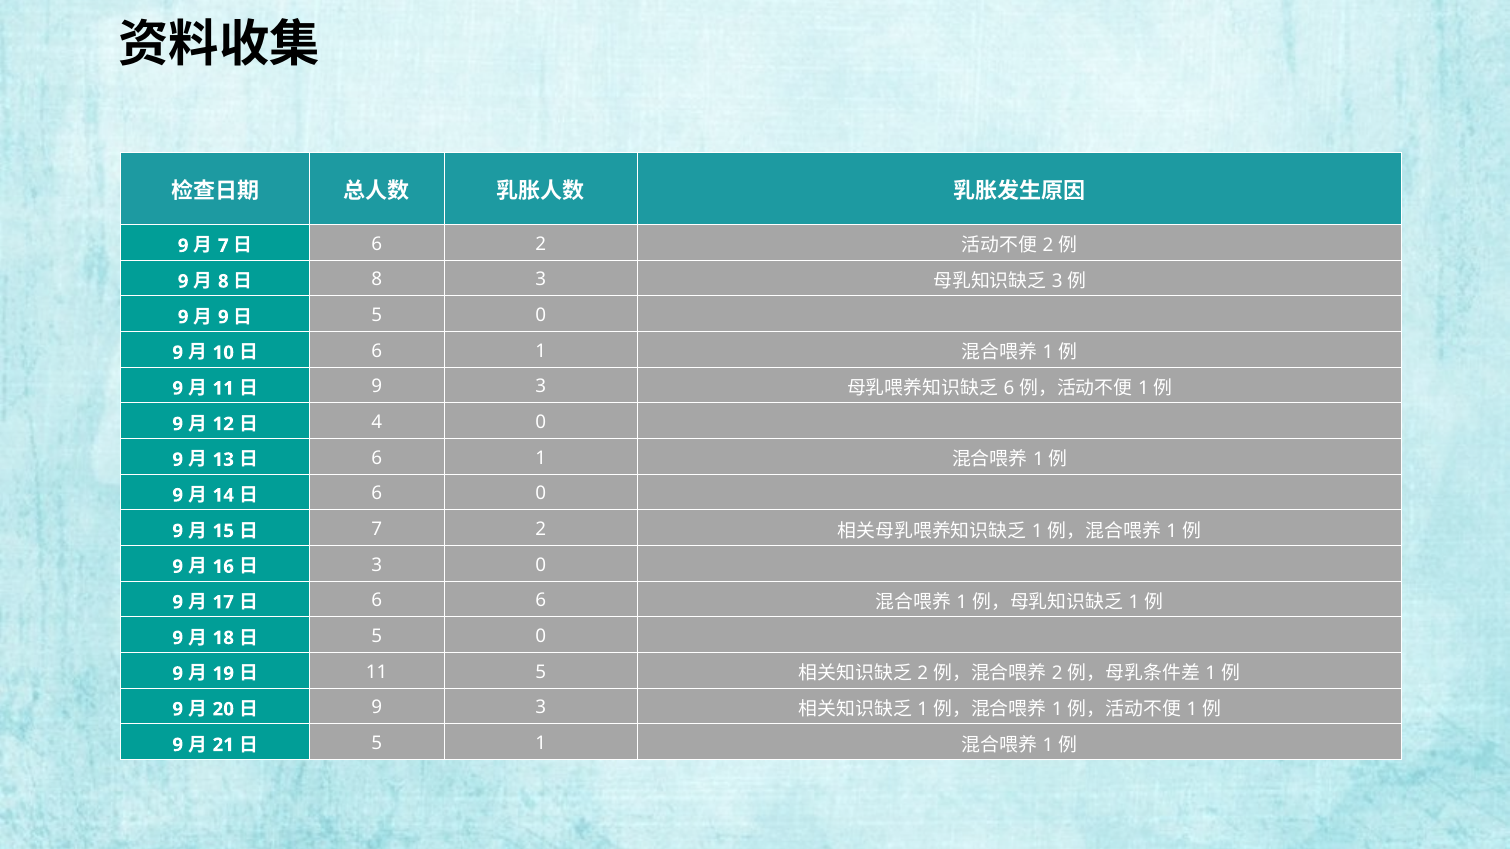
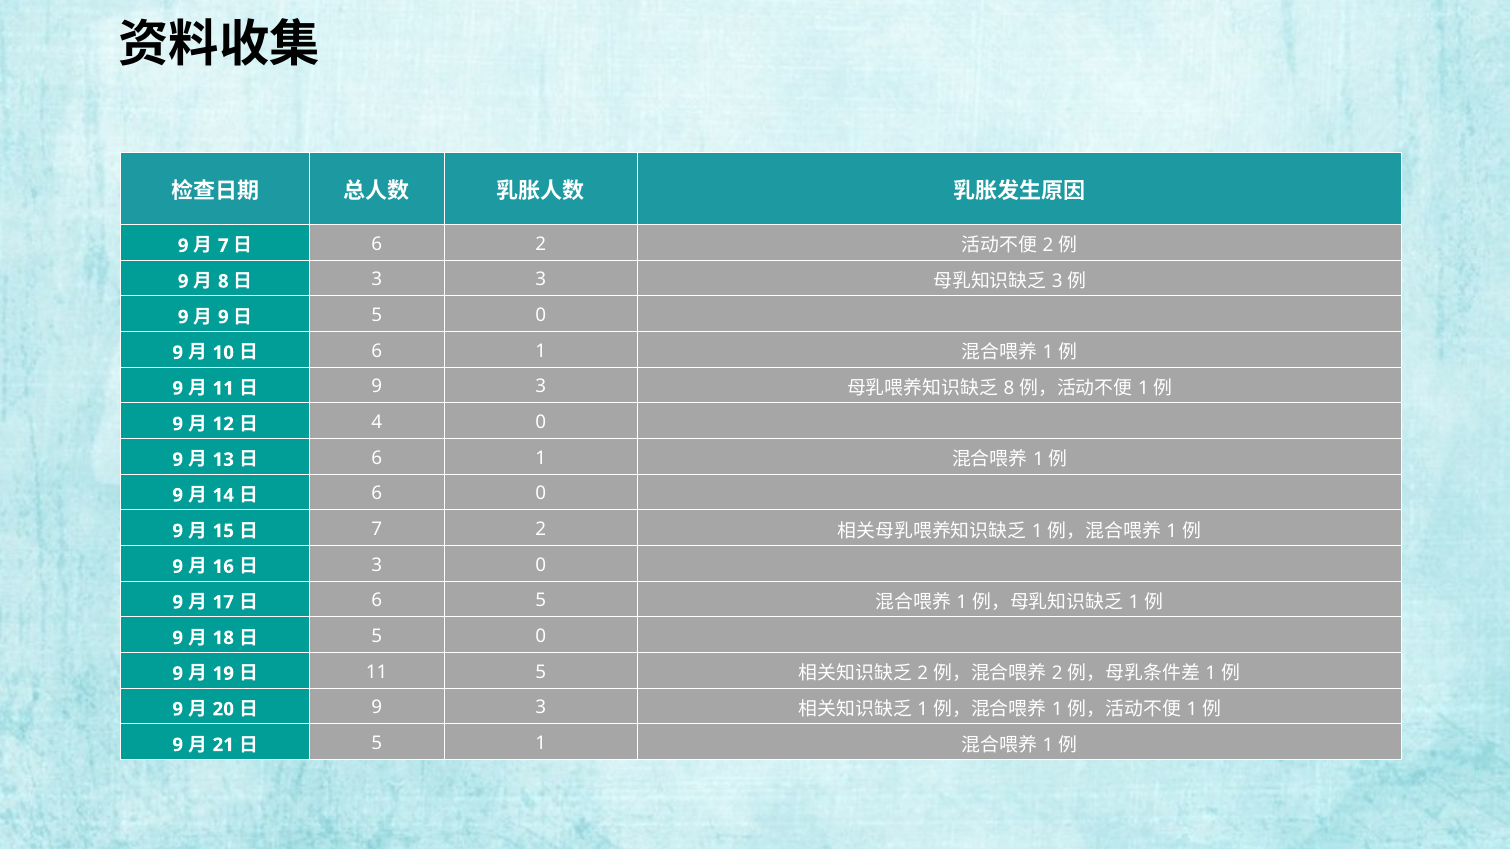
8: 8 -> 3 (377, 280)
6: 6 -> 8 (1009, 388)
6 6: 6 -> 5 (541, 601)
